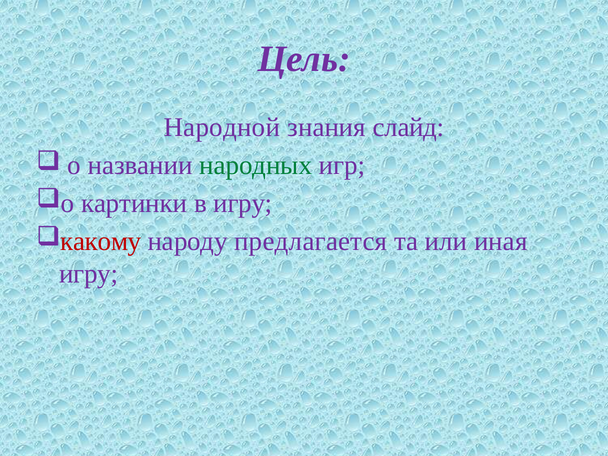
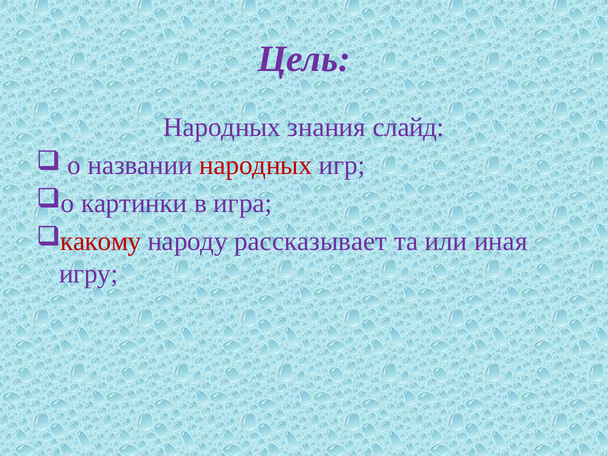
Народной: Народной -> Народных (222, 128)
народных colour: green -> red (256, 165)
в игру: игру -> игра (243, 203)
предлагается: предлагается -> рассказывает (311, 241)
